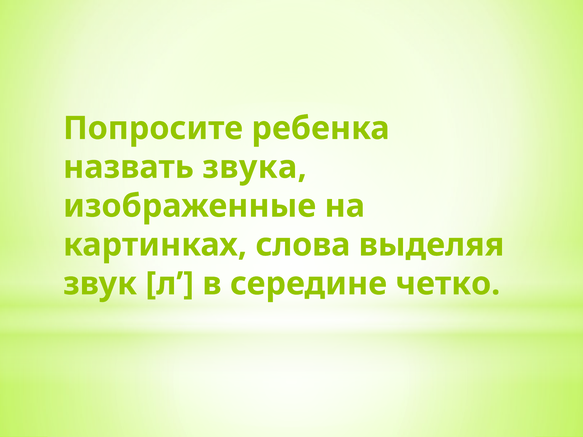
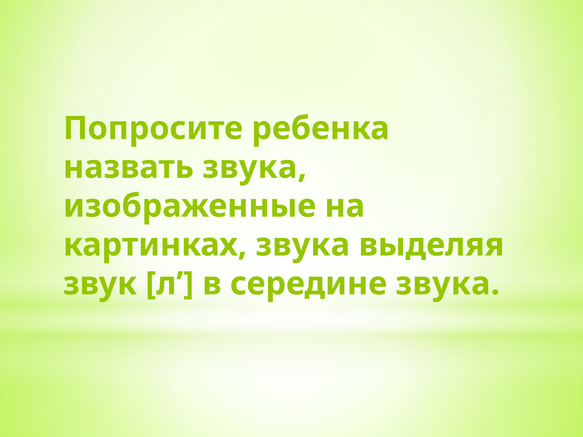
картинках слова: слова -> звука (303, 245)
середине четко: четко -> звука (448, 284)
